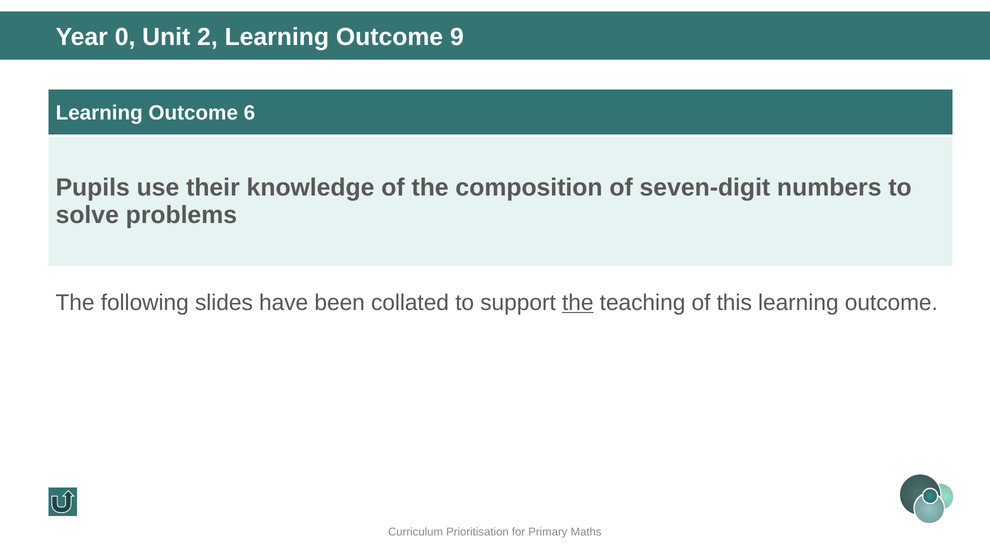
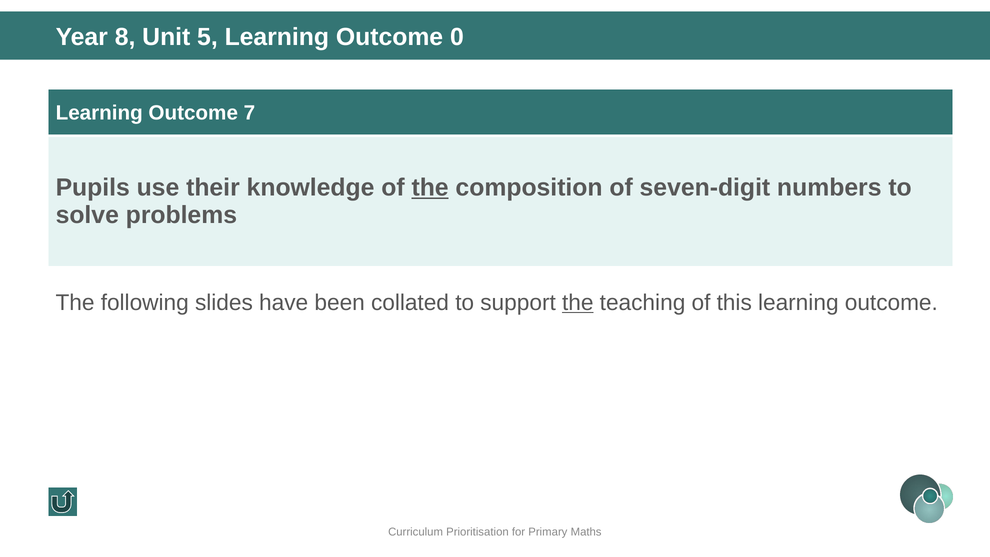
0: 0 -> 8 (125, 37)
2: 2 -> 5 (207, 37)
9: 9 -> 0 (457, 37)
6: 6 -> 7 (249, 113)
the underline: none -> present (430, 188)
